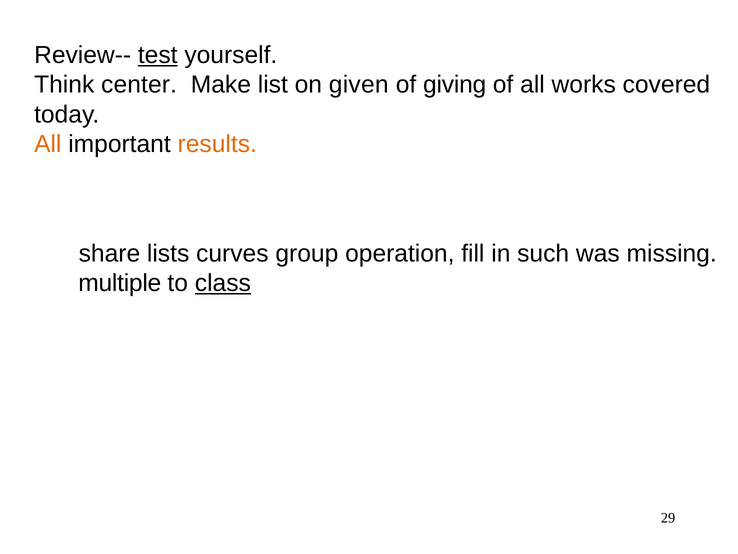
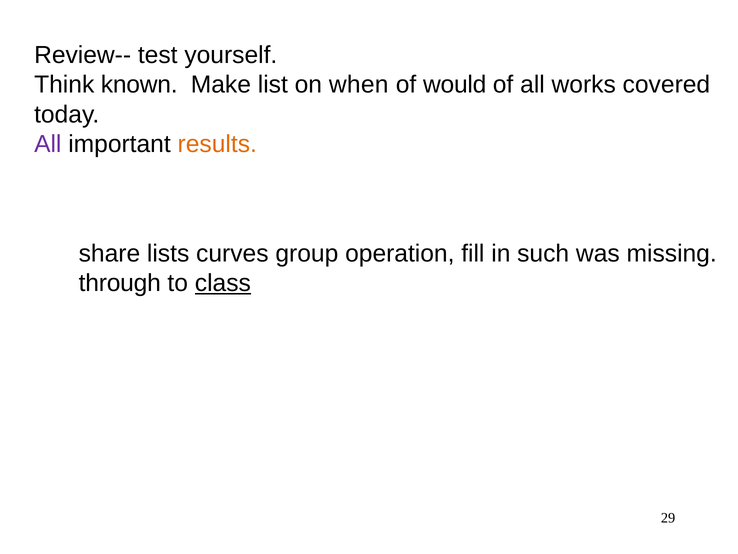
test underline: present -> none (158, 55)
center: center -> known (139, 85)
given: given -> when (359, 85)
giving: giving -> would (455, 85)
All colour: orange -> purple (48, 144)
multiple: multiple -> through (120, 283)
